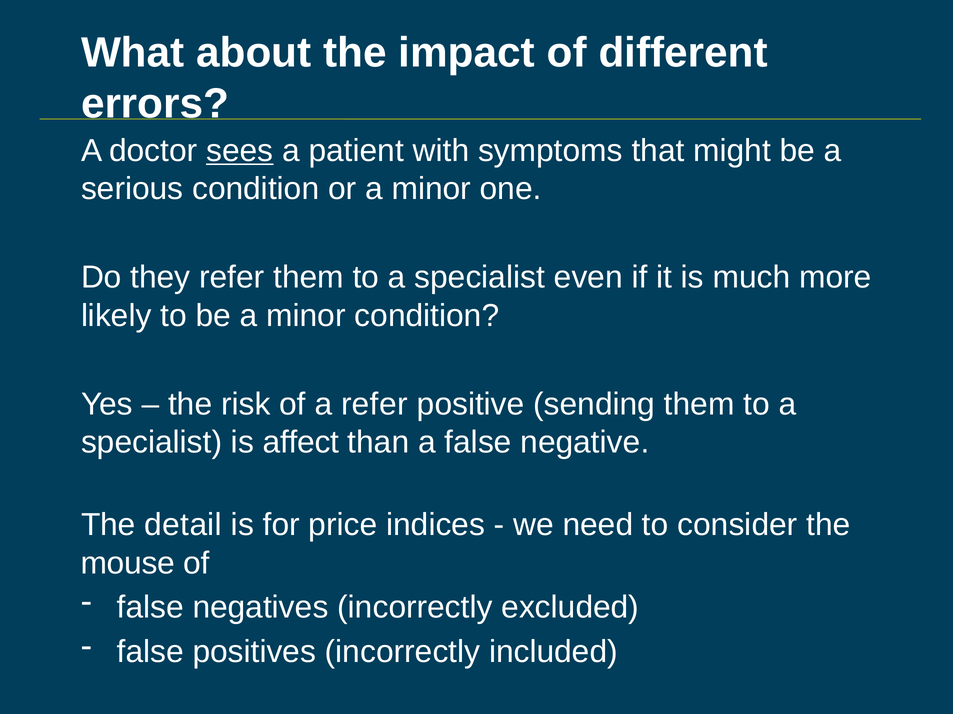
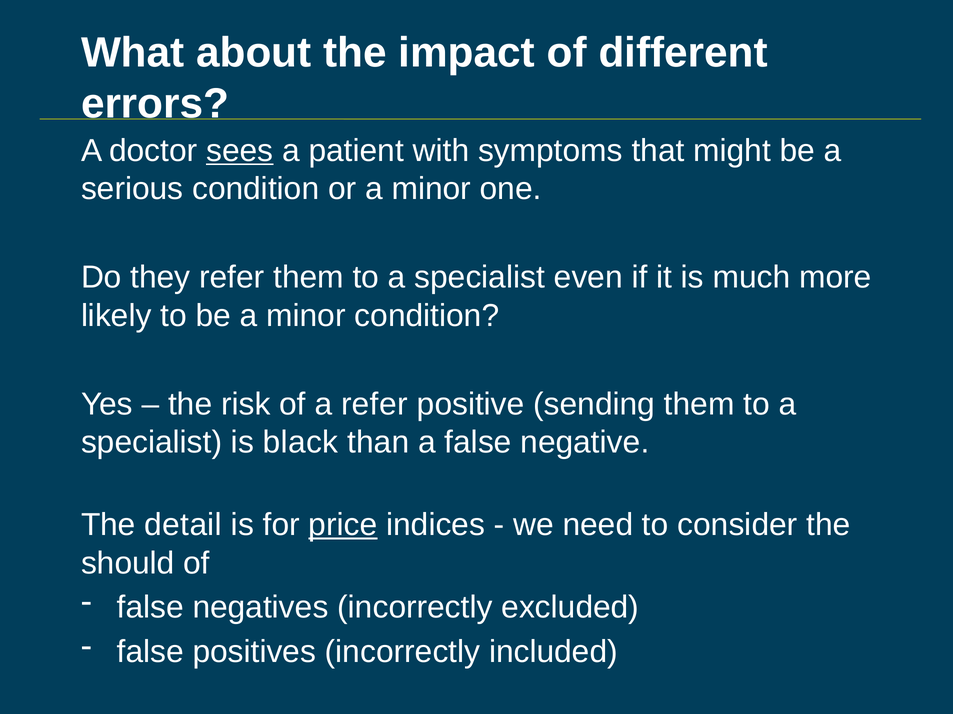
affect: affect -> black (300, 443)
price underline: none -> present (343, 526)
mouse: mouse -> should (128, 564)
